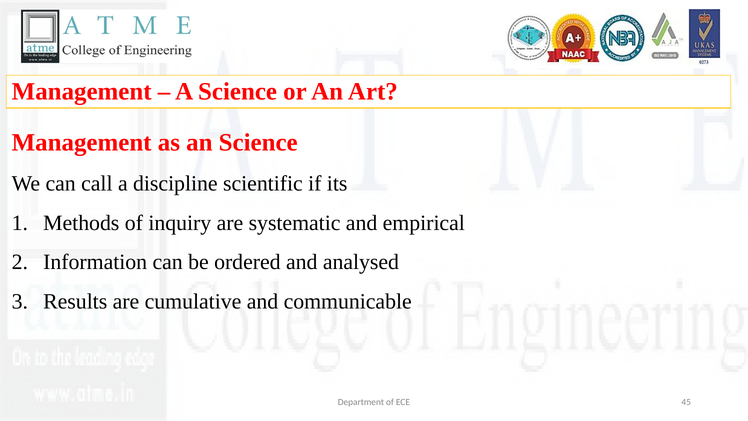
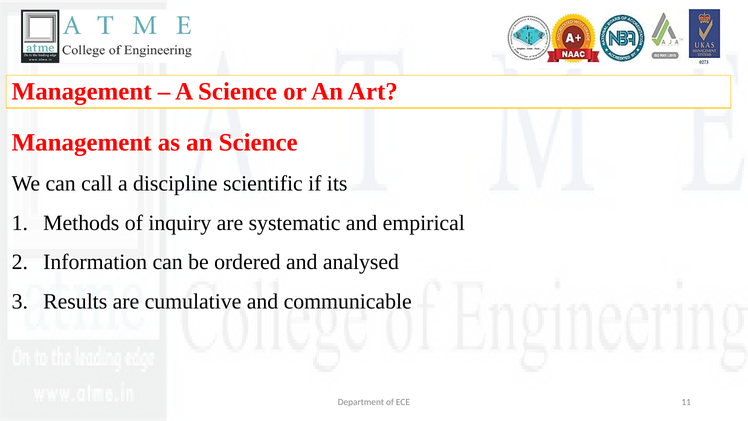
45: 45 -> 11 (686, 402)
